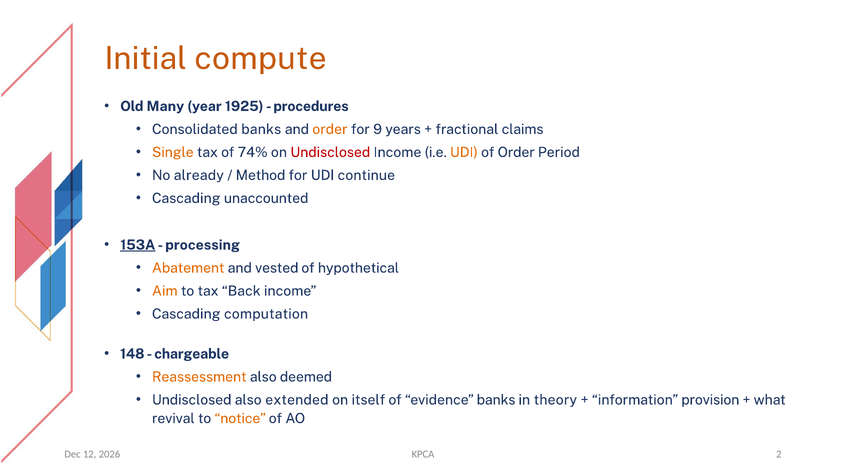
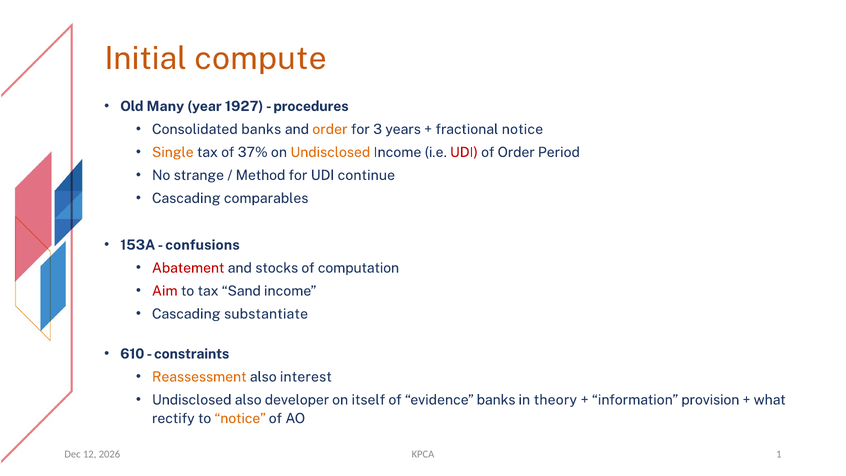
1925: 1925 -> 1927 (244, 106)
9: 9 -> 3 (378, 129)
fractional claims: claims -> notice (522, 129)
74%: 74% -> 37% (253, 152)
Undisclosed colour: red -> orange (330, 152)
UDI colour: orange -> red (464, 152)
already: already -> strange (199, 175)
unaccounted: unaccounted -> comparables (266, 198)
153A underline: present -> none (138, 245)
processing: processing -> confusions (202, 245)
Abatement colour: orange -> red (188, 268)
vested: vested -> stocks (277, 268)
hypothetical: hypothetical -> computation (358, 268)
Aim colour: orange -> red (165, 291)
Back: Back -> Sand (241, 291)
computation: computation -> substantiate (266, 314)
148: 148 -> 610 (132, 354)
chargeable: chargeable -> constraints (192, 354)
deemed: deemed -> interest (306, 377)
extended: extended -> developer (297, 400)
revival: revival -> rectify (173, 418)
2: 2 -> 1 (779, 454)
